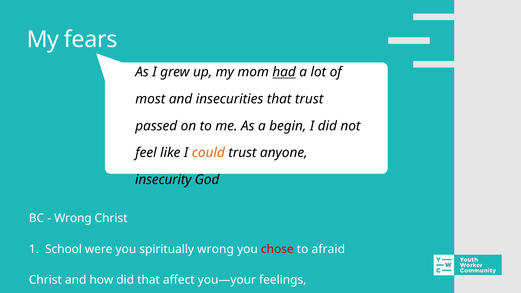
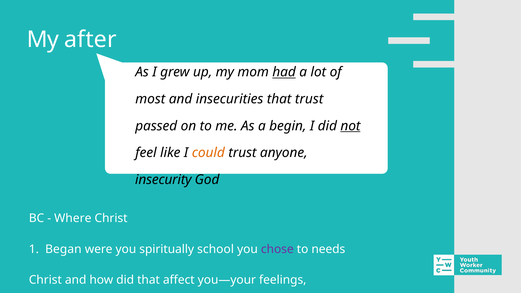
fears: fears -> after (90, 40)
not underline: none -> present (350, 126)
Wrong: Wrong -> Where (73, 218)
School: School -> Began (63, 249)
spiritually wrong: wrong -> school (216, 249)
chose colour: red -> purple (277, 249)
afraid: afraid -> needs (328, 249)
